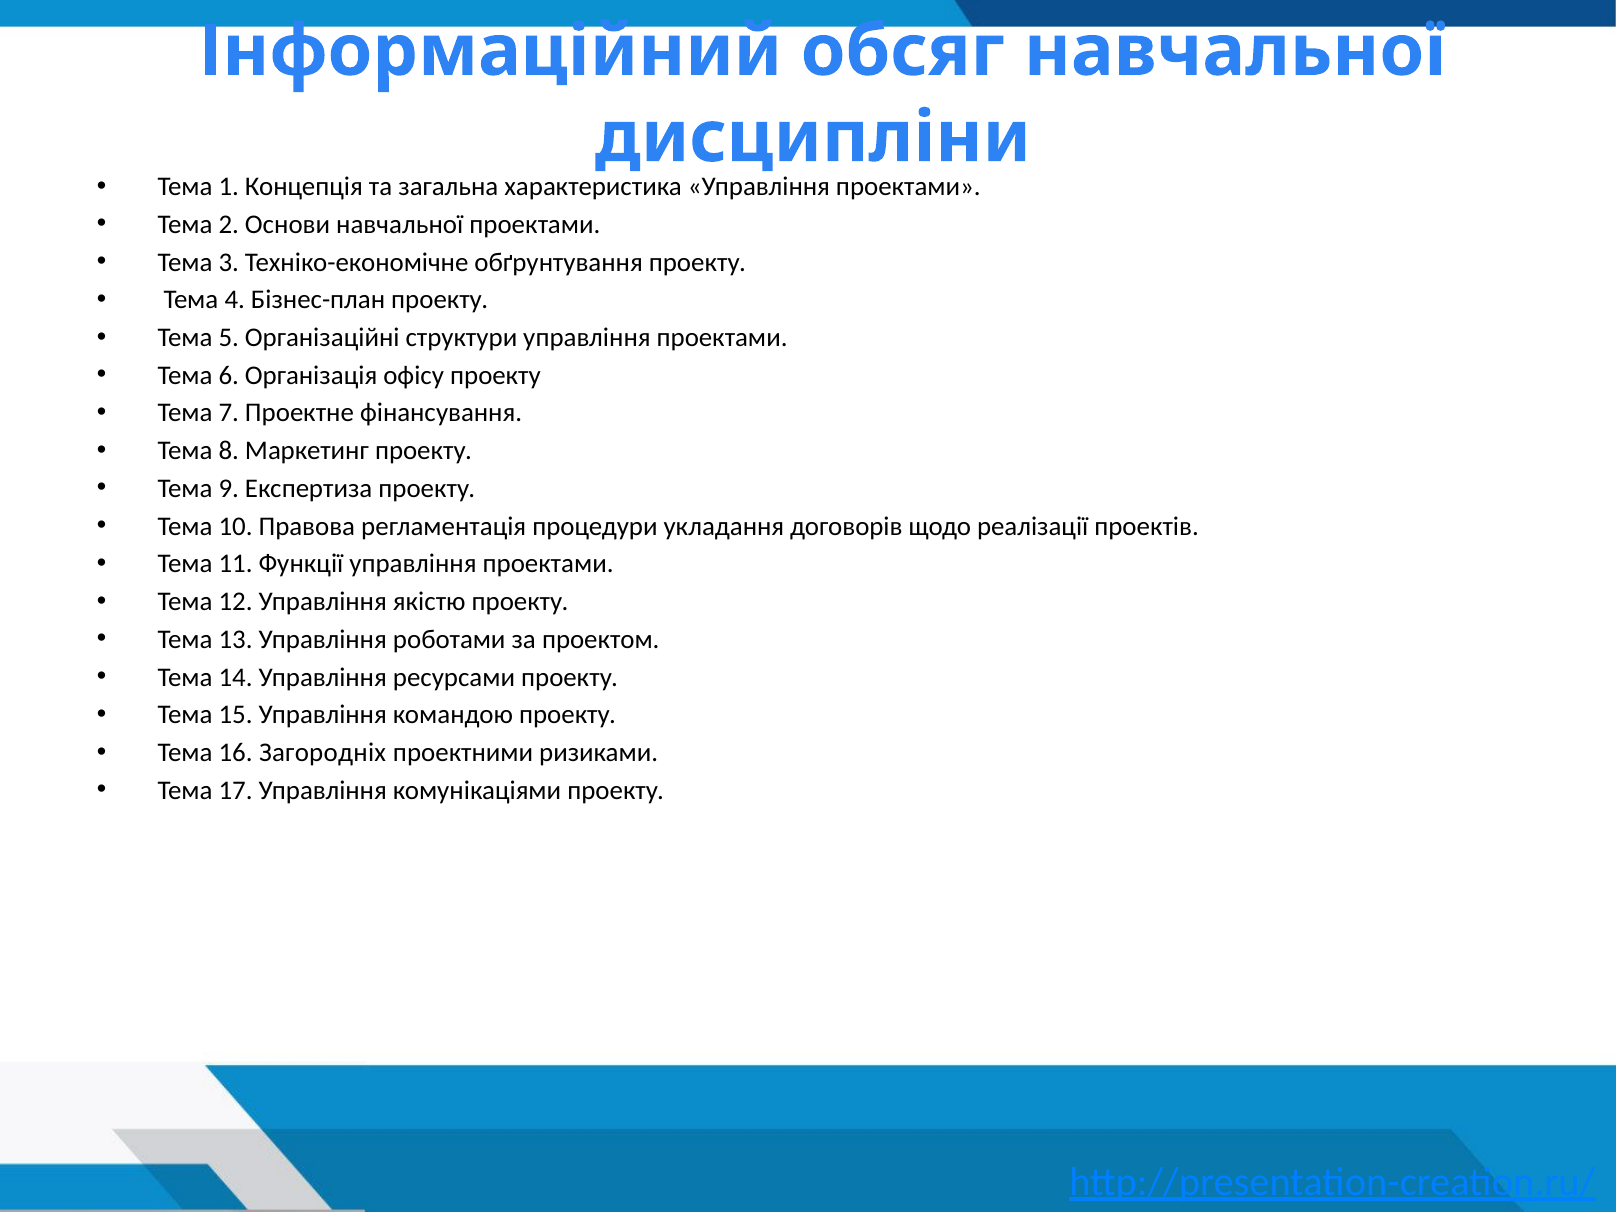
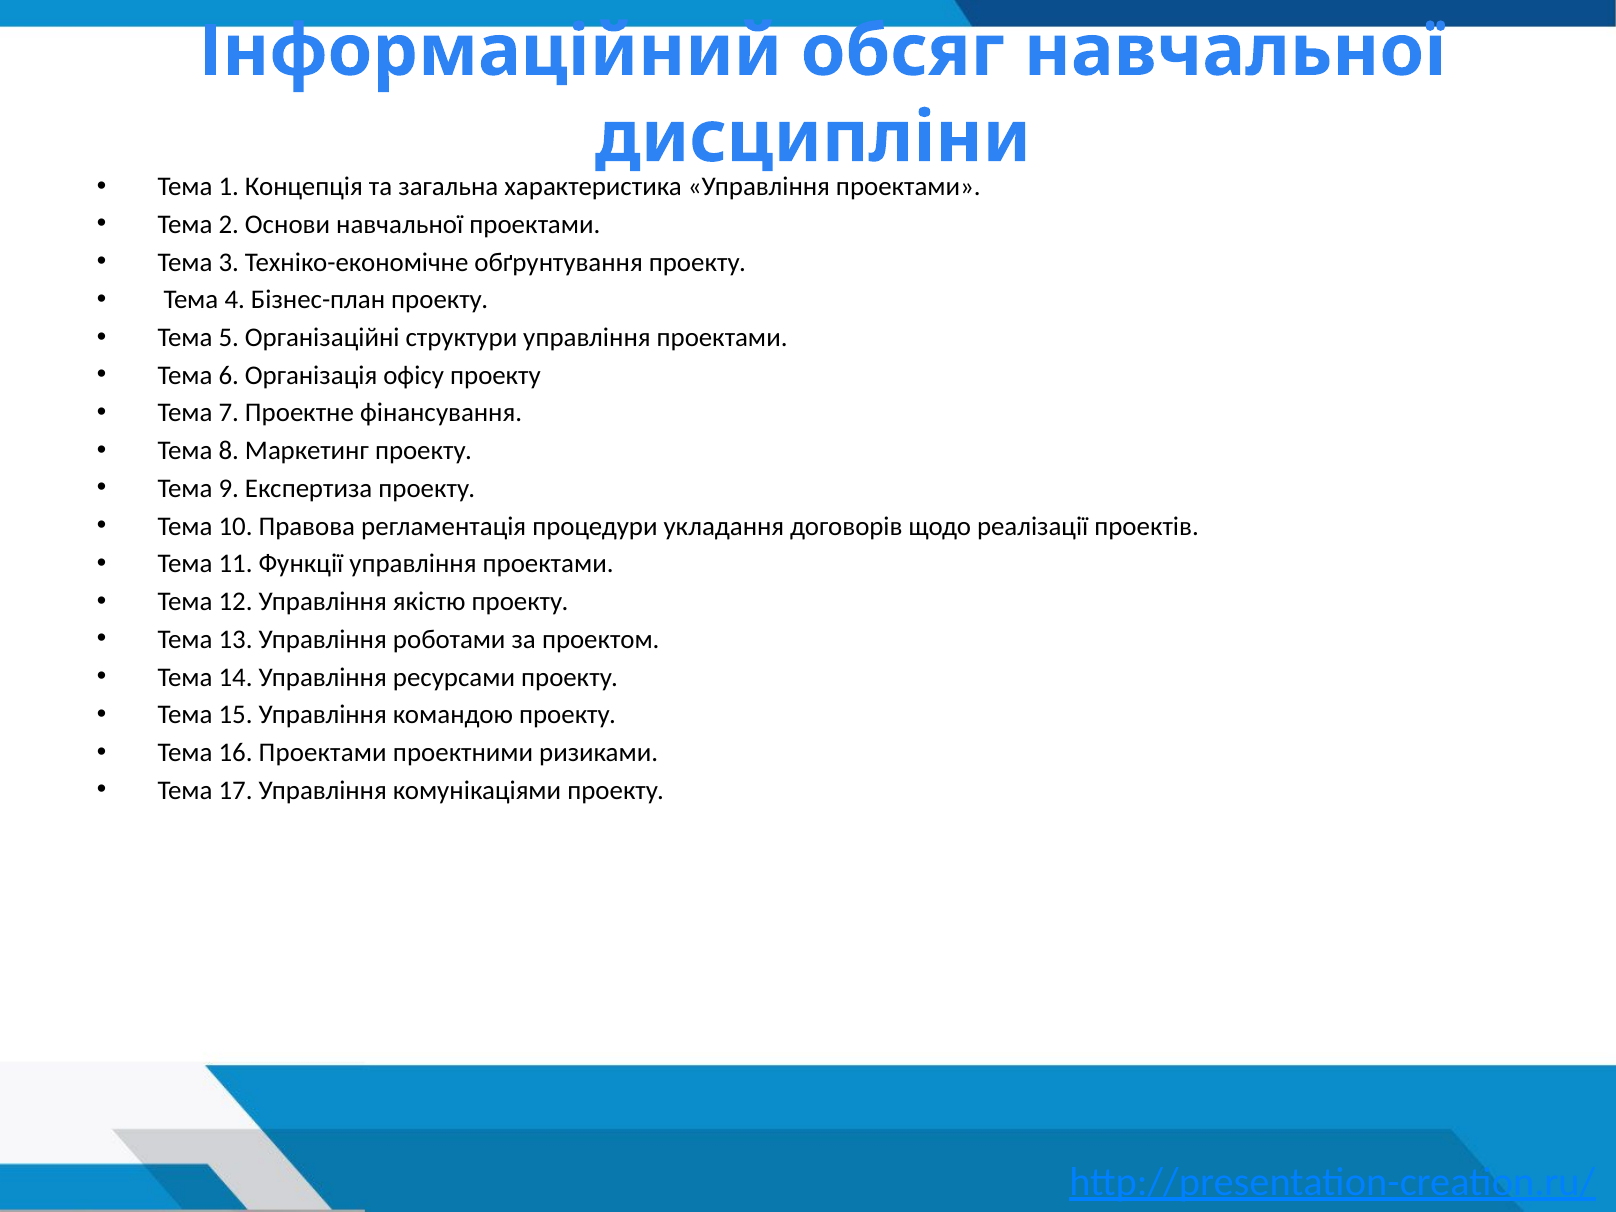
16 Загородніх: Загородніх -> Проектами (323, 753)
